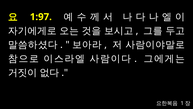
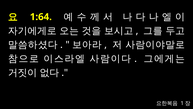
1:97: 1:97 -> 1:64 (41, 17)
